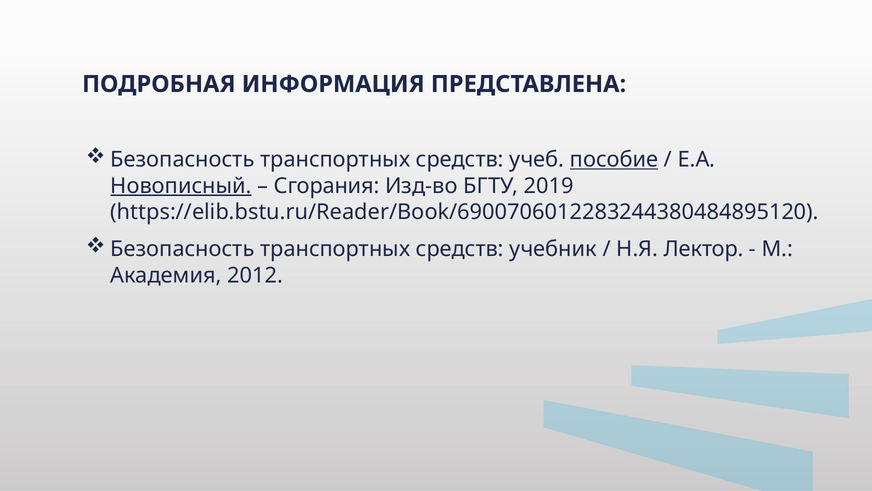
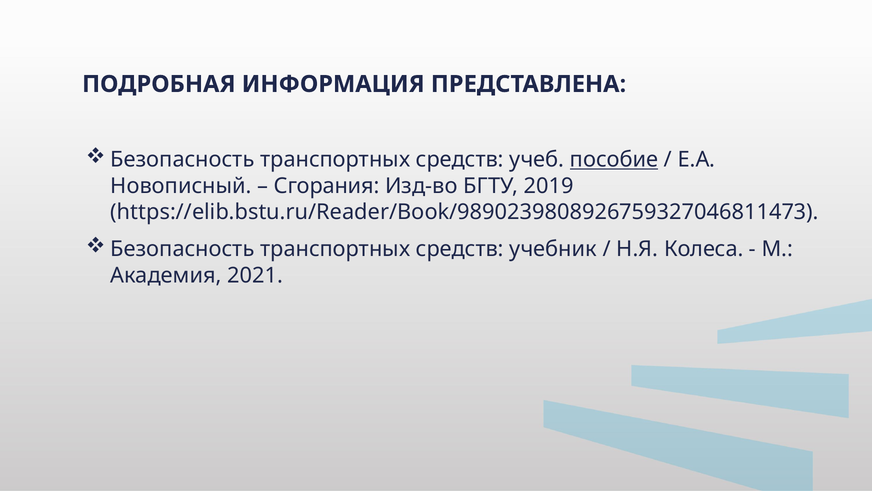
Новописный underline: present -> none (181, 186)
https://elib.bstu.ru/Reader/Book/6900706012283244380484895120: https://elib.bstu.ru/Reader/Book/6900706012283244380484895120 -> https://elib.bstu.ru/Reader/Book/9890239808926759327046811473 (465, 212)
Лектор: Лектор -> Колеса (704, 249)
2012: 2012 -> 2021 (255, 275)
